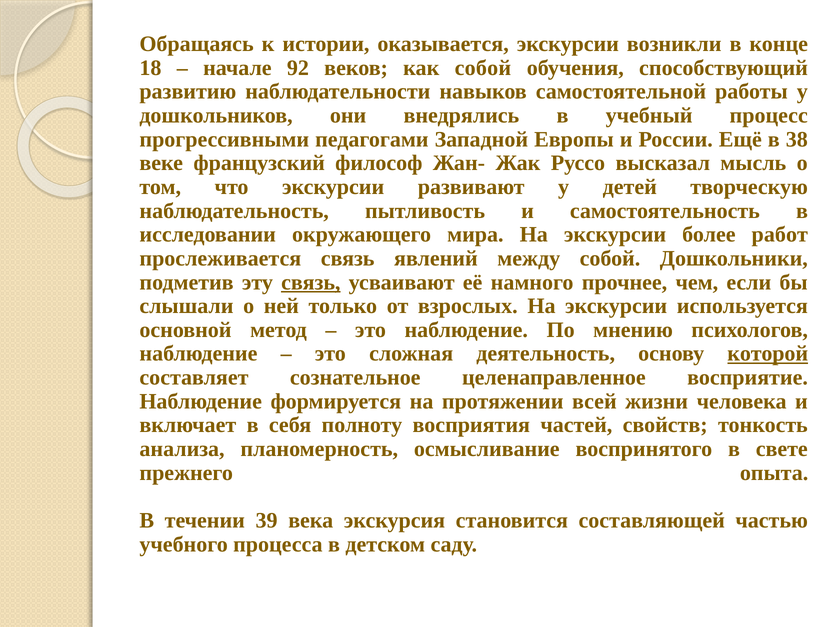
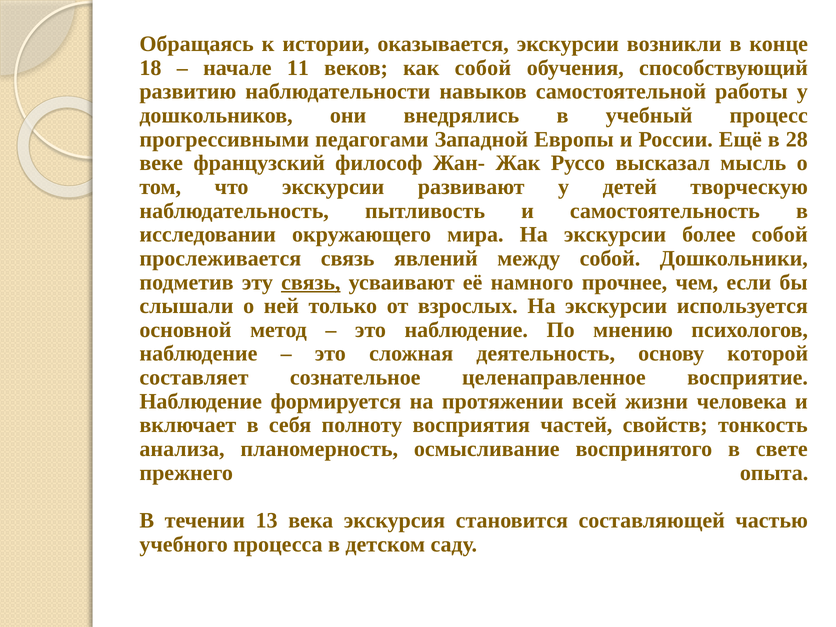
92: 92 -> 11 (298, 68)
38: 38 -> 28 (797, 139)
более работ: работ -> собой (780, 235)
которой underline: present -> none (768, 354)
39: 39 -> 13 (267, 521)
